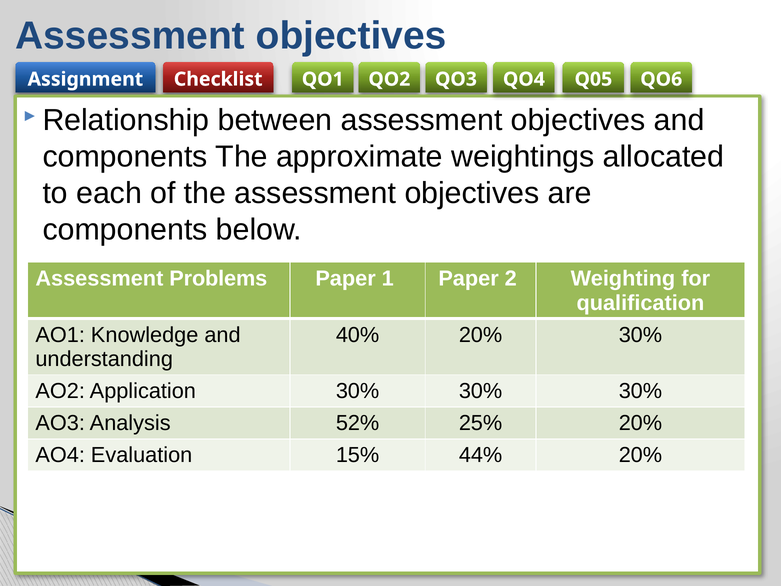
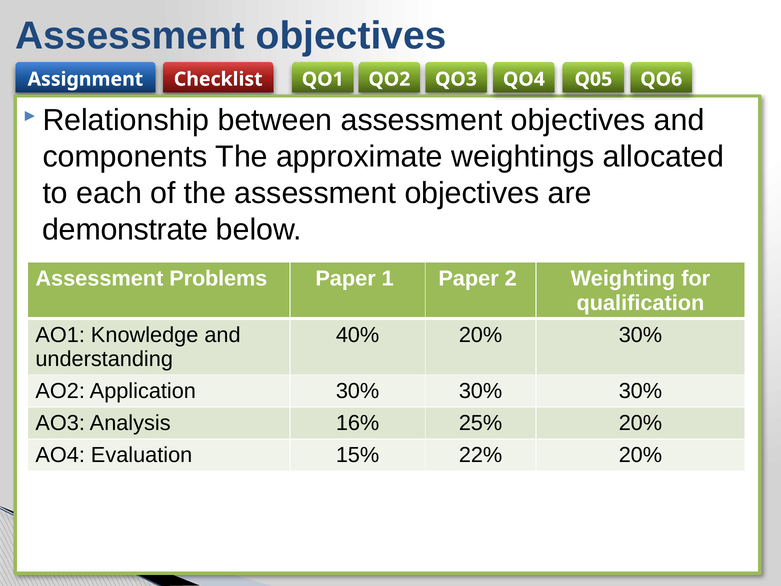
components: components -> demonstrate (125, 230)
52%: 52% -> 16% (358, 423)
44%: 44% -> 22% (481, 455)
